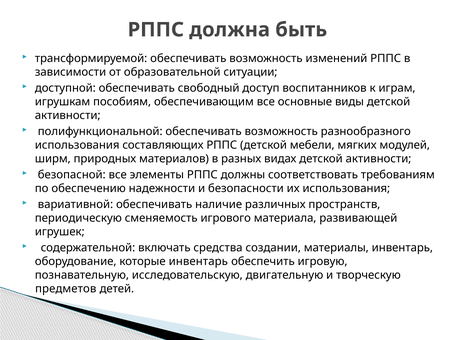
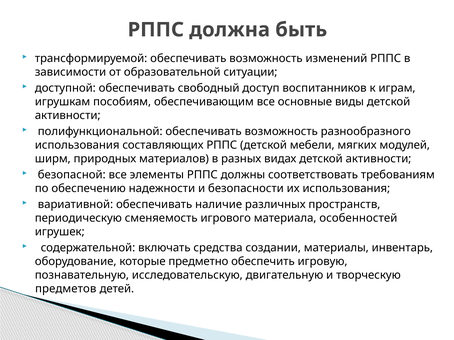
развивающей: развивающей -> особенностей (358, 218)
которые инвентарь: инвентарь -> предметно (198, 262)
